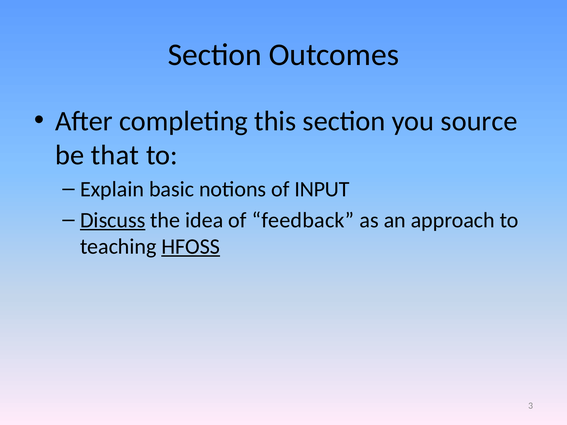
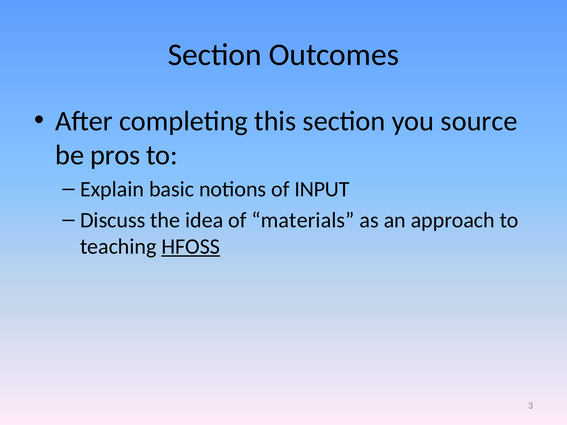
that: that -> pros (115, 155)
Discuss underline: present -> none (113, 220)
feedback: feedback -> materials (303, 220)
